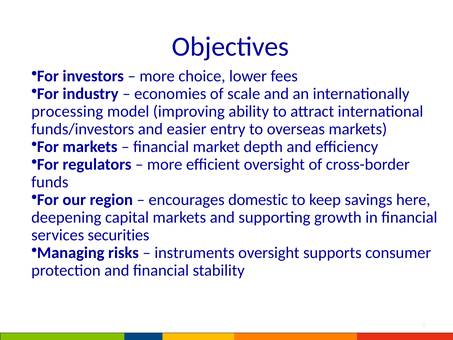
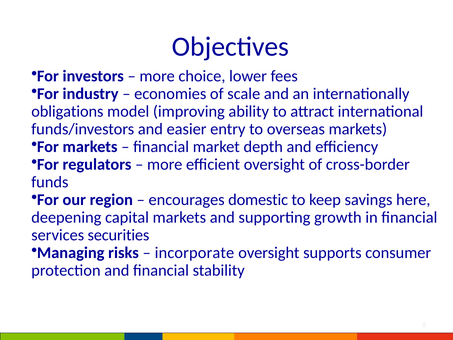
processing: processing -> obligations (67, 111)
instruments: instruments -> incorporate (194, 253)
